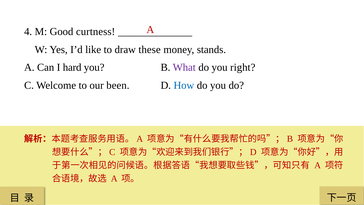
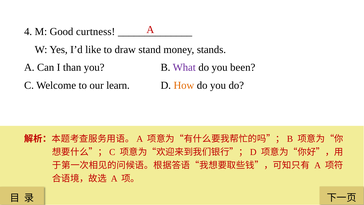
these: these -> stand (150, 49)
hard: hard -> than (72, 67)
right: right -> been (243, 67)
been: been -> learn (118, 85)
How colour: blue -> orange (184, 85)
